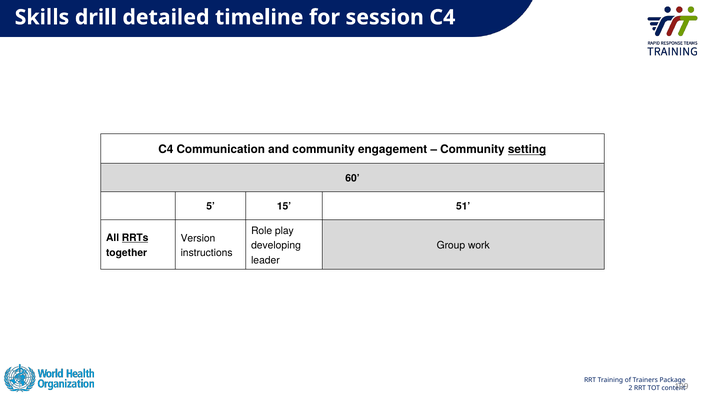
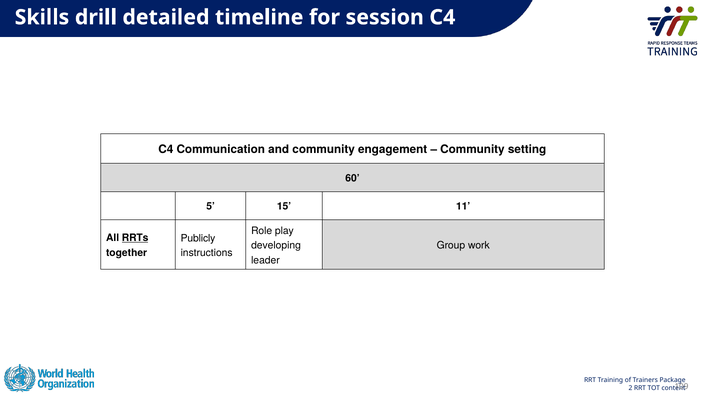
setting underline: present -> none (527, 150)
51: 51 -> 11 (463, 207)
Version: Version -> Publicly (198, 239)
